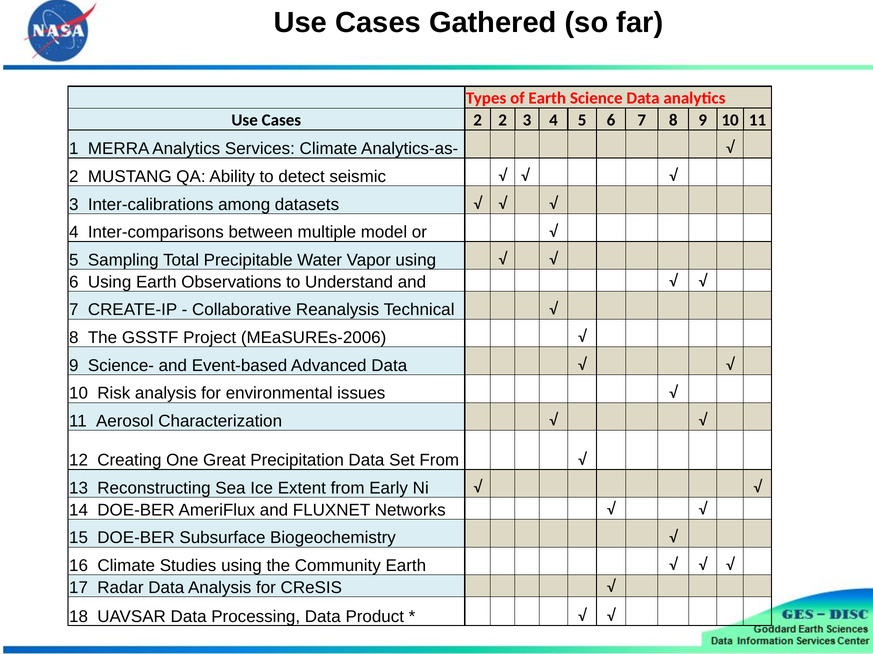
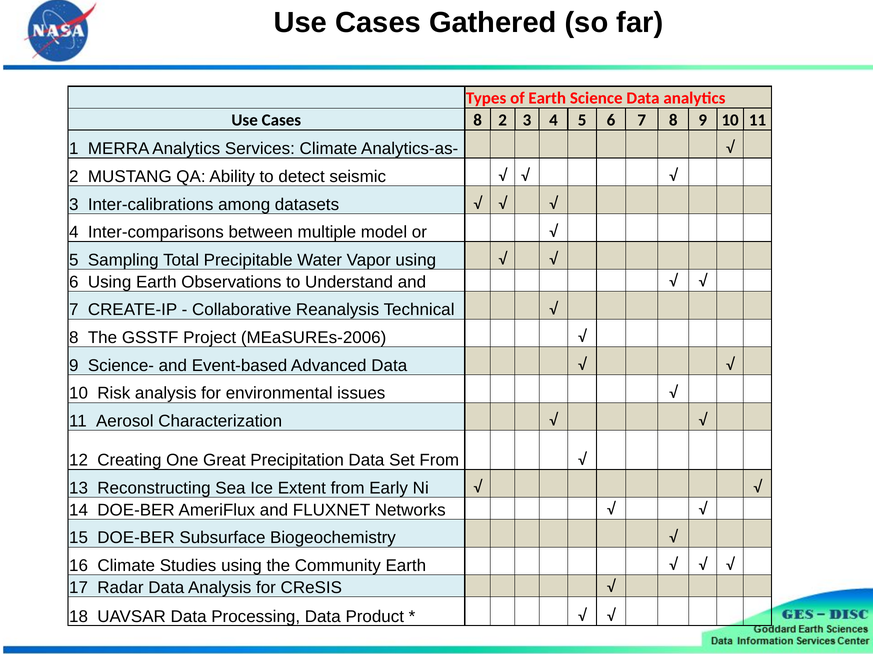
Cases 2: 2 -> 8 (478, 120)
